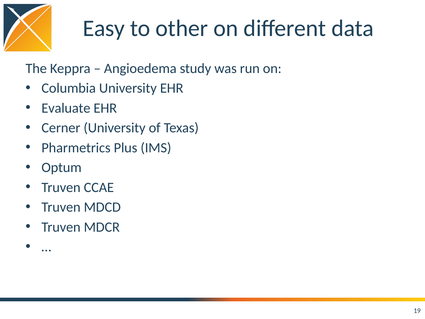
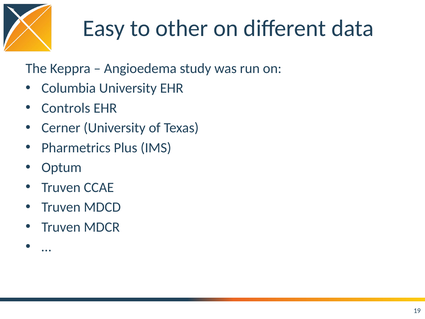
Evaluate: Evaluate -> Controls (66, 108)
